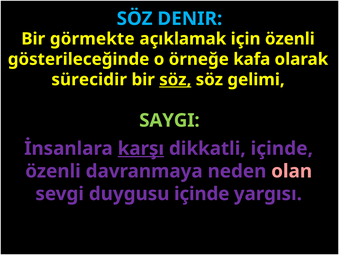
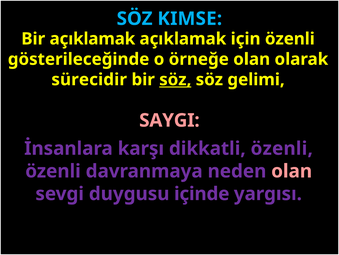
DENIR: DENIR -> KIMSE (190, 19)
Bir görmekte: görmekte -> açıklamak (92, 39)
örneğe kafa: kafa -> olan (252, 59)
SAYGI colour: light green -> pink (169, 120)
karşı underline: present -> none (141, 148)
dikkatli içinde: içinde -> özenli (282, 148)
